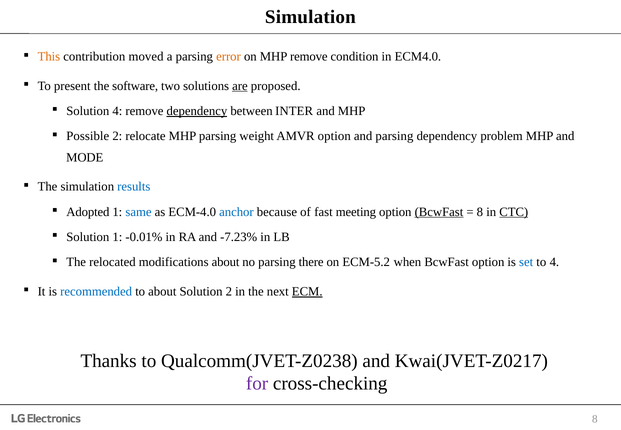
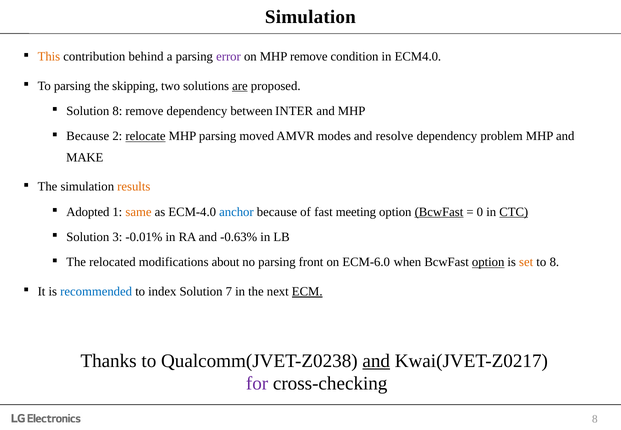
moved: moved -> behind (146, 57)
error colour: orange -> purple (228, 57)
To present: present -> parsing (72, 86)
software: software -> skipping (135, 86)
Solution 4: 4 -> 8 (117, 111)
dependency underline: present -> none (197, 111)
Possible: Possible -> Because (88, 136)
relocate underline: none -> present (146, 136)
weight: weight -> moved (257, 136)
AMVR option: option -> modes (334, 136)
and parsing: parsing -> resolve (394, 136)
MODE: MODE -> MAKE (85, 157)
results colour: blue -> orange (134, 187)
same colour: blue -> orange (138, 212)
8: 8 -> 0 (480, 212)
Solution 1: 1 -> 3 (117, 237)
-7.23%: -7.23% -> -0.63% (239, 237)
there: there -> front (311, 262)
ECM-5.2: ECM-5.2 -> ECM-6.0 (366, 262)
option underline: none -> present (488, 262)
set colour: blue -> orange (526, 262)
to 4: 4 -> 8 (554, 262)
to about: about -> index (162, 291)
Solution 2: 2 -> 7 (229, 291)
and underline: none -> present (376, 361)
